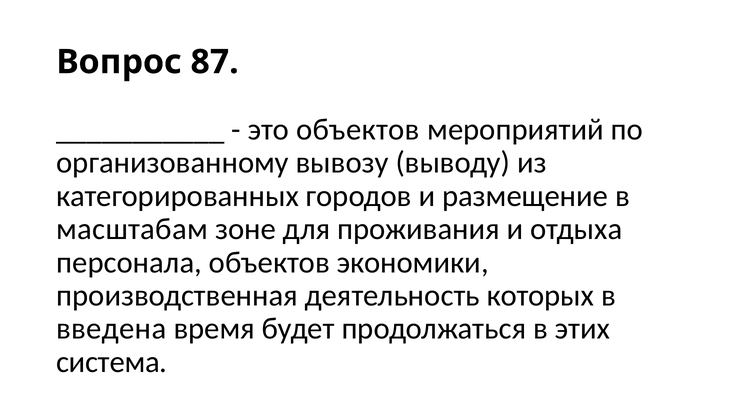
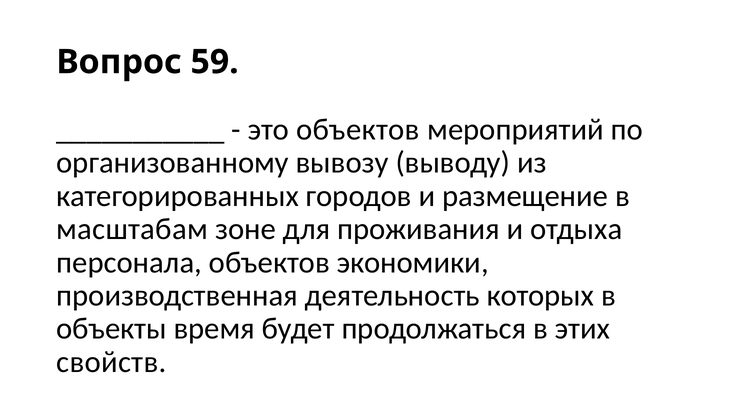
87: 87 -> 59 (215, 62)
введена: введена -> объекты (112, 329)
система: система -> свойств (111, 362)
